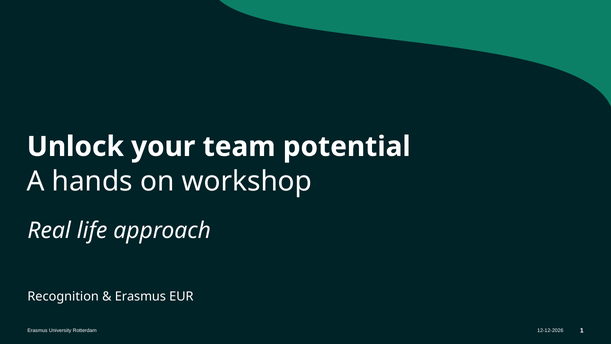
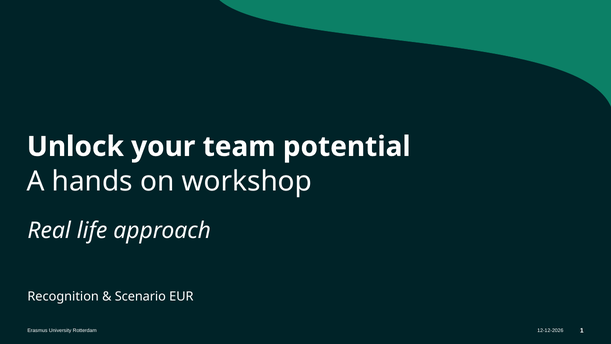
Erasmus: Erasmus -> Scenario (140, 296)
